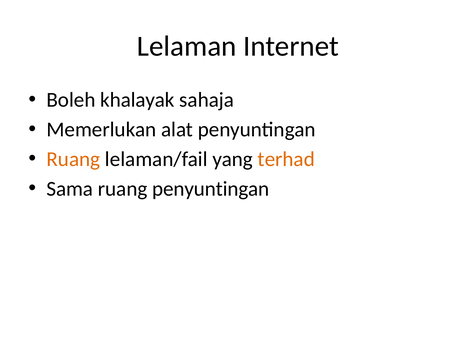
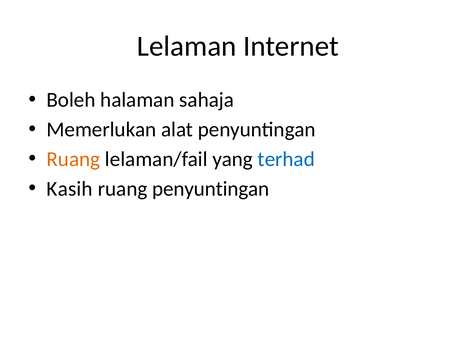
khalayak: khalayak -> halaman (137, 100)
terhad colour: orange -> blue (286, 159)
Sama: Sama -> Kasih (70, 189)
